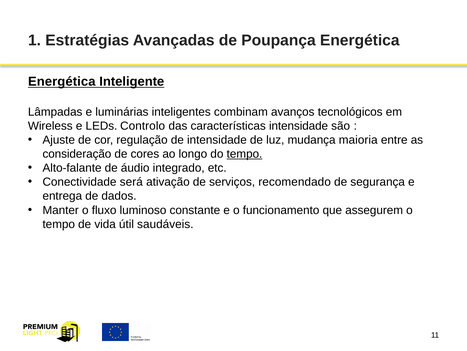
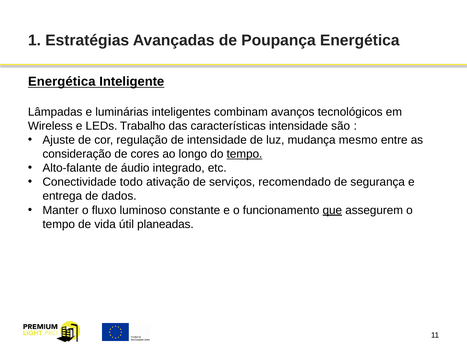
Controlo: Controlo -> Trabalho (143, 126)
maioria: maioria -> mesmo (358, 140)
será: será -> todo (131, 182)
que underline: none -> present (332, 210)
saudáveis: saudáveis -> planeadas (165, 224)
